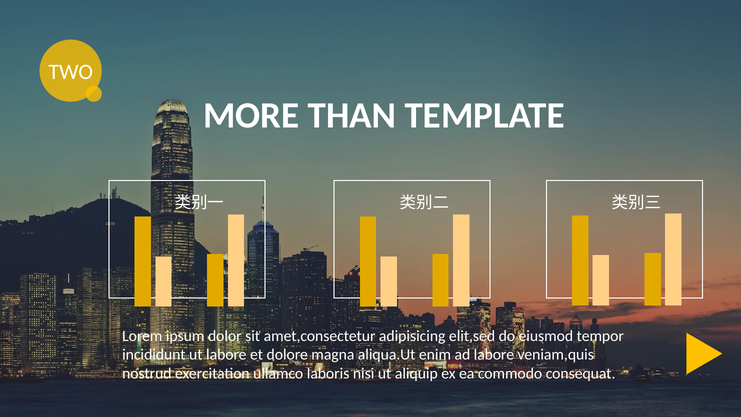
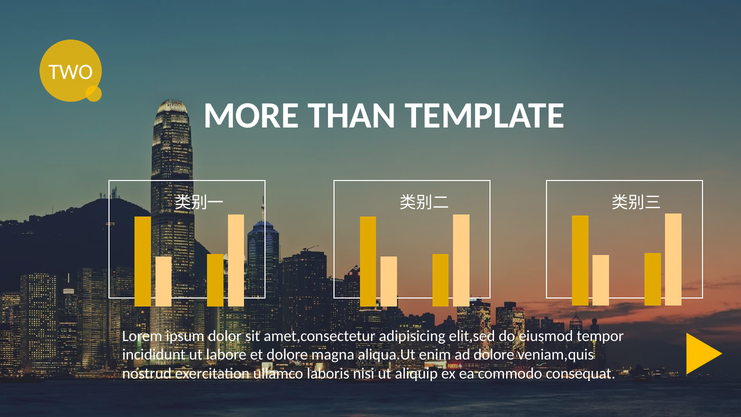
ad labore: labore -> dolore (494, 355)
